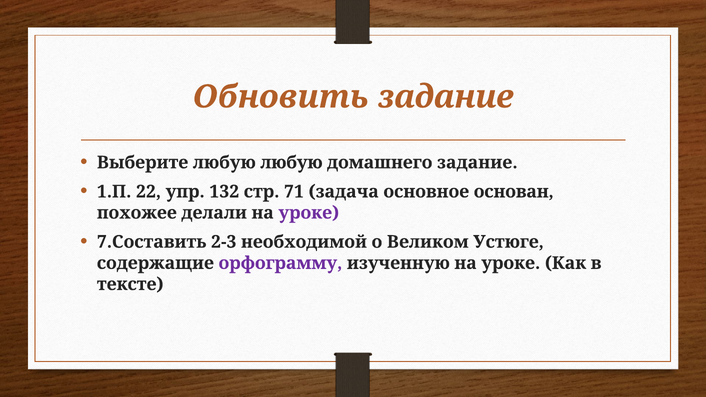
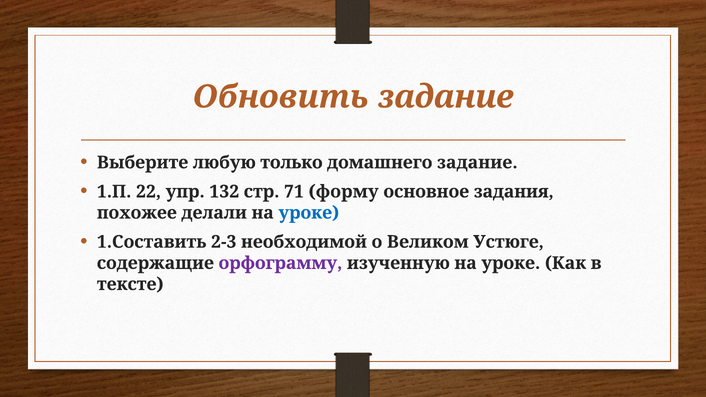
любую любую: любую -> только (291, 163)
задача: задача -> форму (344, 192)
основан: основан -> задания (514, 192)
уроке colour: purple -> blue (309, 213)
7.Составить: 7.Составить -> 1.Составить (152, 242)
